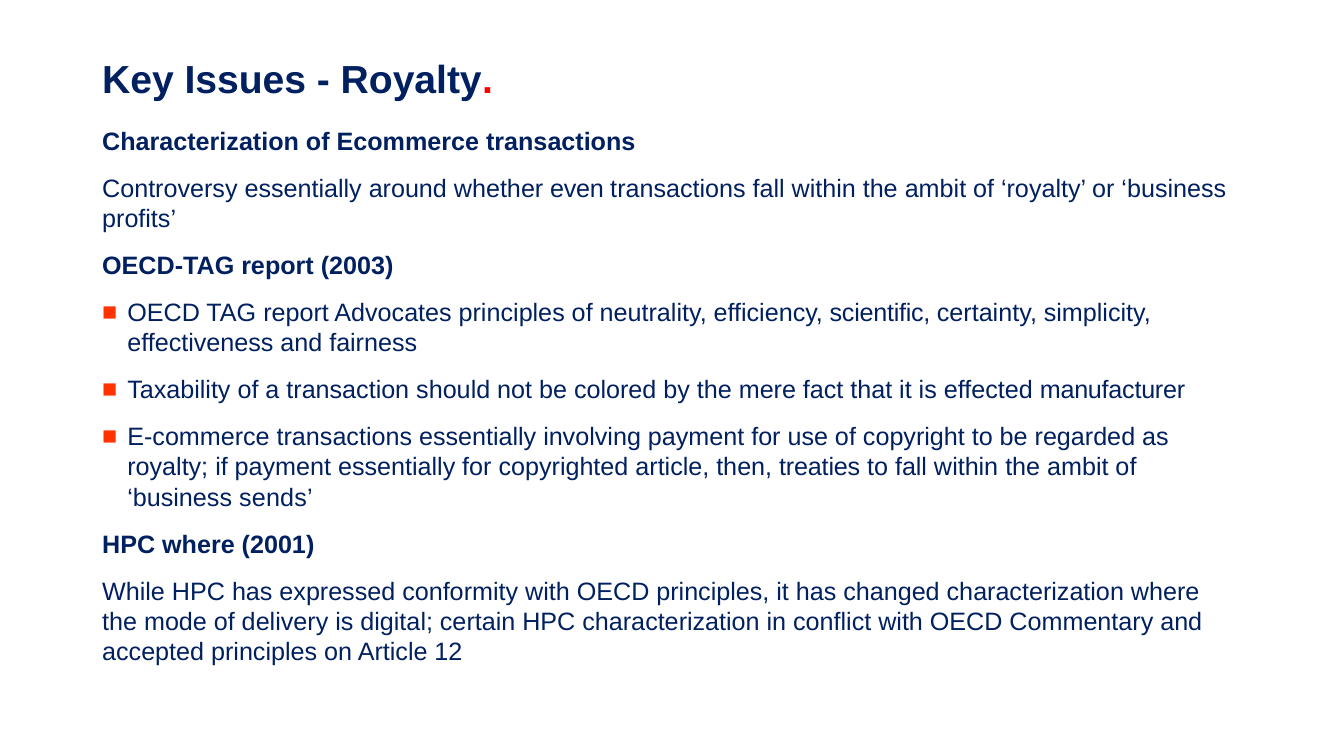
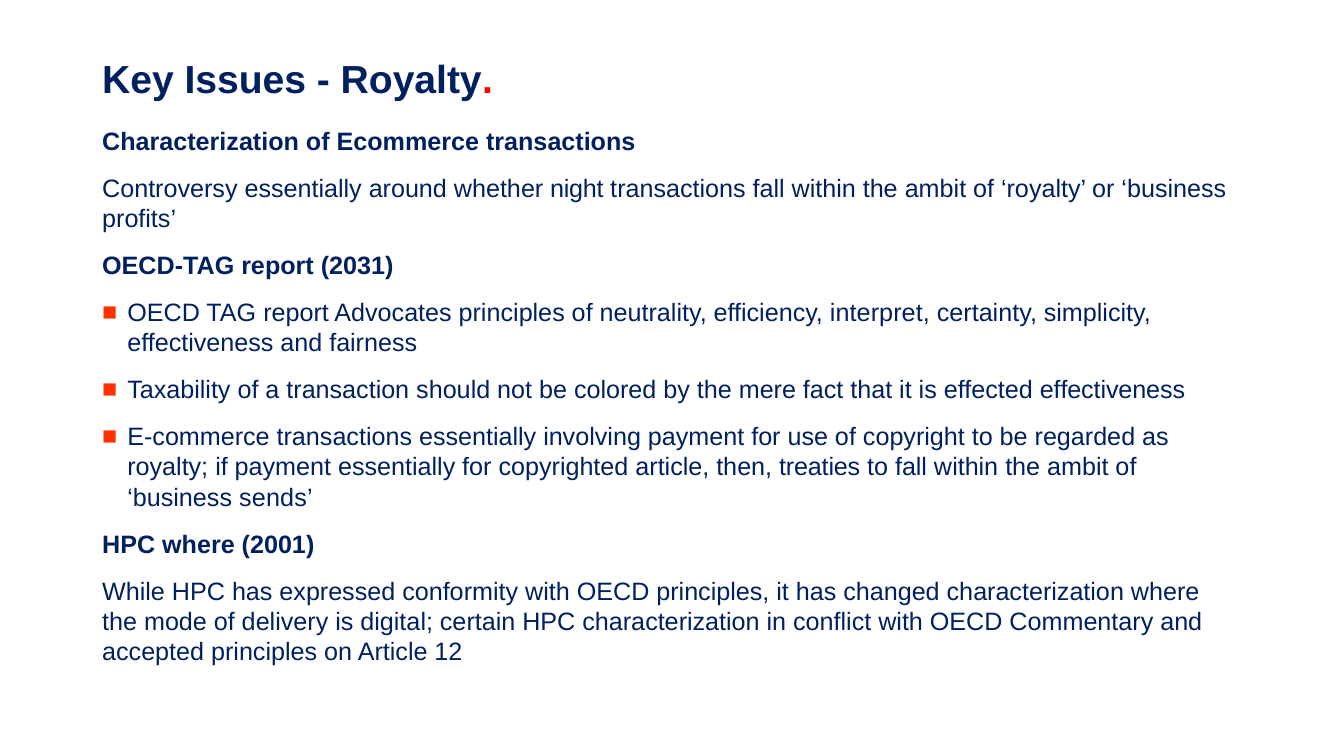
even: even -> night (577, 190)
2003: 2003 -> 2031 (357, 267)
scientific: scientific -> interpret (880, 314)
effected manufacturer: manufacturer -> effectiveness (1112, 391)
